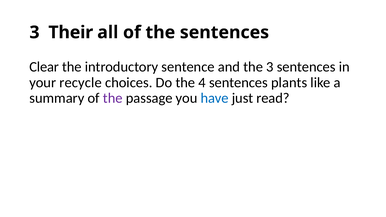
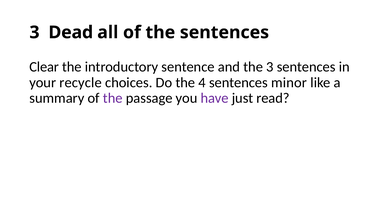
Their: Their -> Dead (71, 32)
plants: plants -> minor (289, 83)
have colour: blue -> purple (215, 98)
